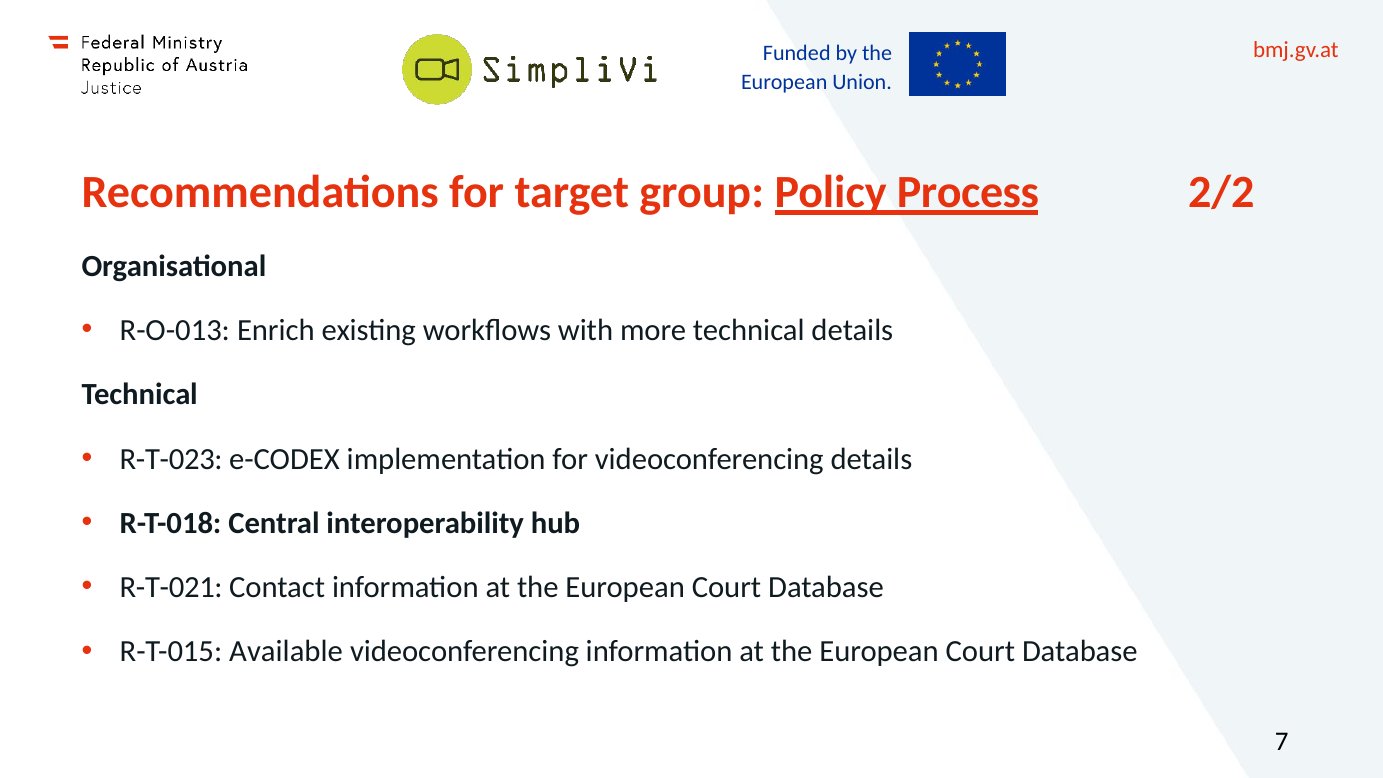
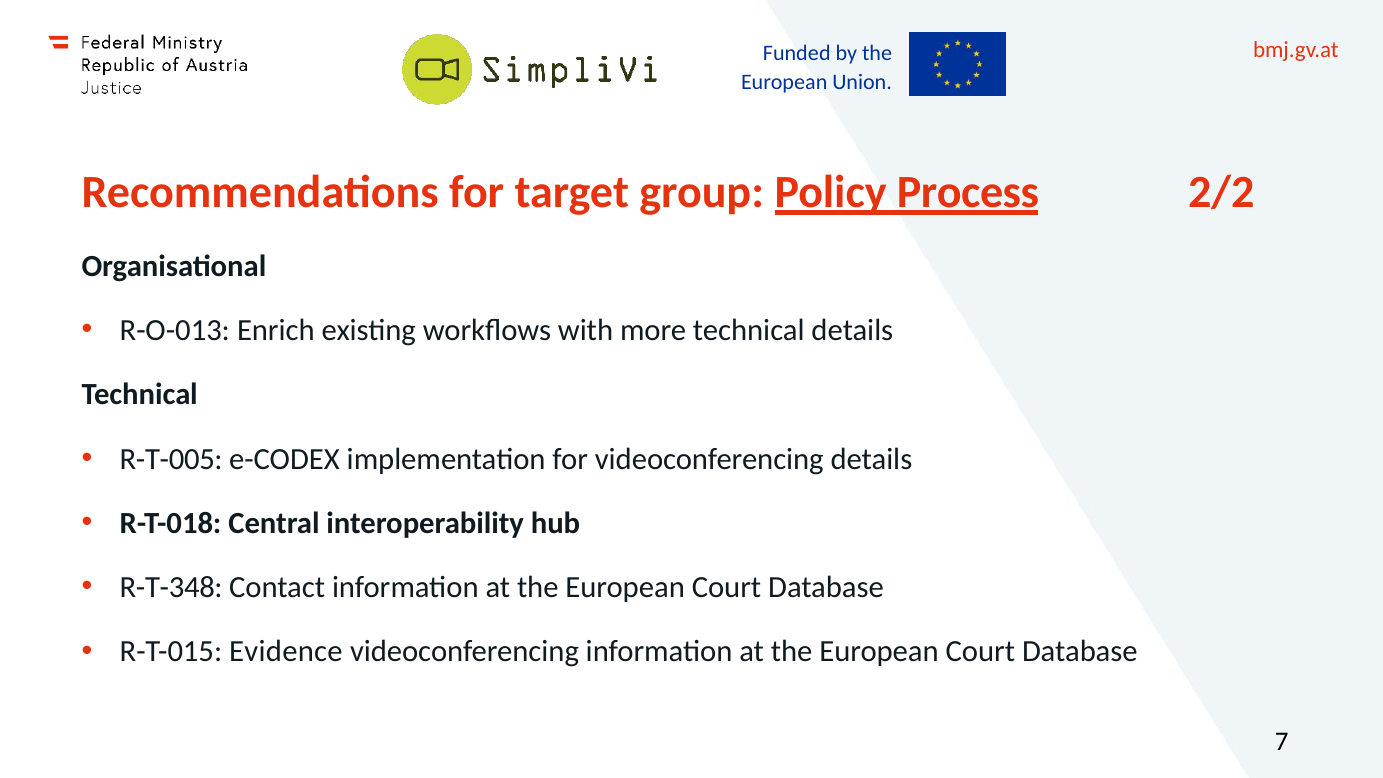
R-T-023: R-T-023 -> R-T-005 (171, 459)
R-T-021: R-T-021 -> R-T-348 (171, 587)
Available: Available -> Evidence (286, 652)
